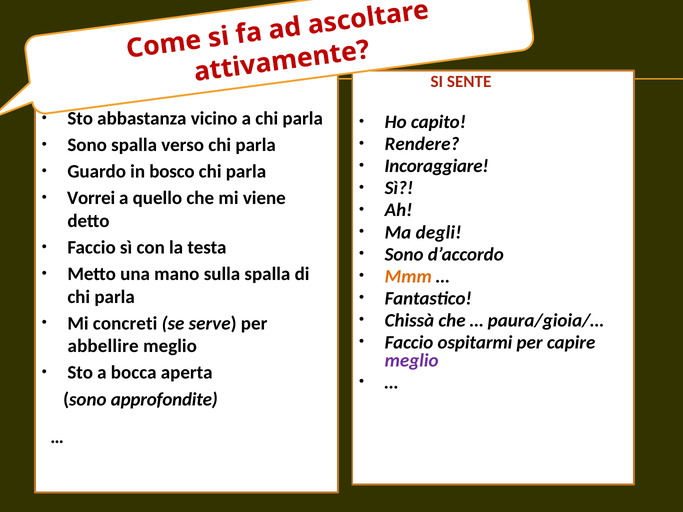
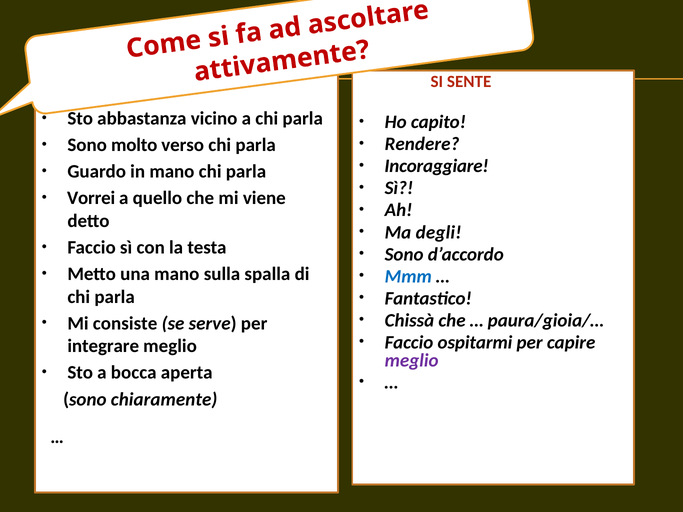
Sono spalla: spalla -> molto (134, 145)
in bosco: bosco -> mano (172, 172)
Mmm colour: orange -> blue (408, 276)
concreti: concreti -> consiste (125, 324)
abbellire: abbellire -> integrare (103, 346)
approfondite: approfondite -> chiaramente (164, 399)
